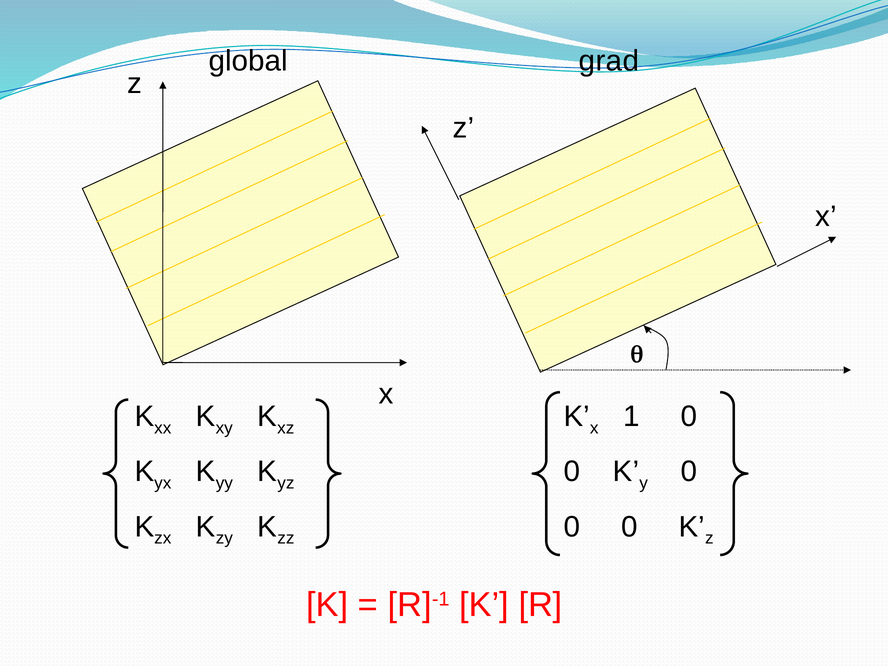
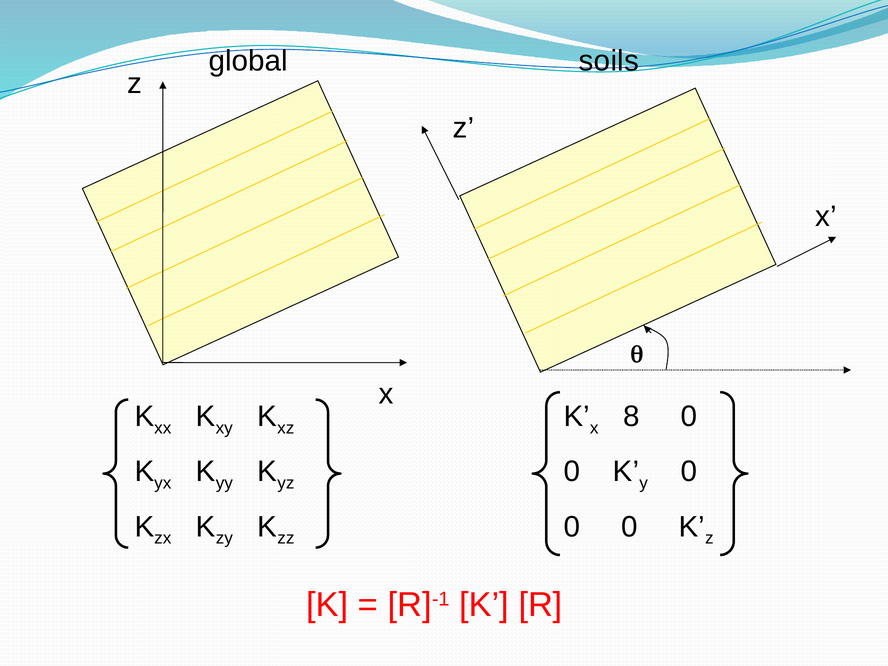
grad: grad -> soils (609, 61)
1: 1 -> 8 (631, 416)
